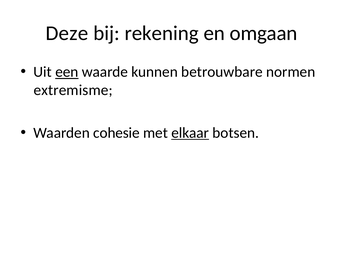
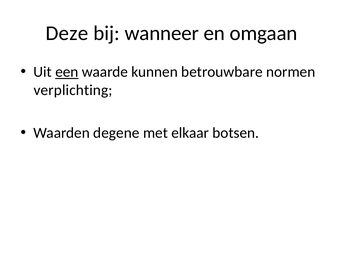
rekening: rekening -> wanneer (162, 33)
extremisme: extremisme -> verplichting (73, 90)
cohesie: cohesie -> degene (116, 133)
elkaar underline: present -> none (190, 133)
